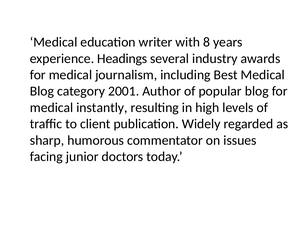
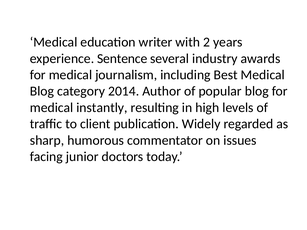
8: 8 -> 2 (207, 42)
Headings: Headings -> Sentence (122, 59)
2001: 2001 -> 2014 (124, 91)
